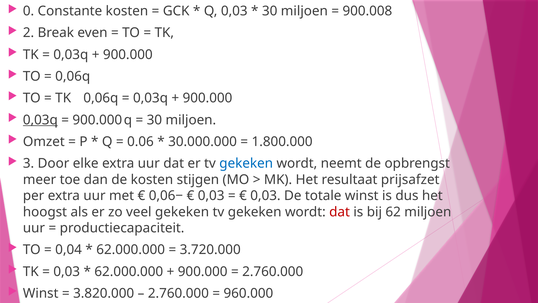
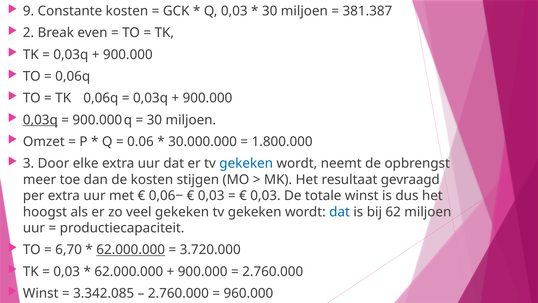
0: 0 -> 9 (29, 11)
900.008: 900.008 -> 381.387 (367, 11)
prijsafzet: prijsafzet -> gevraagd (410, 179)
dat colour: red -> blue (340, 212)
0,04: 0,04 -> 6,70 (69, 250)
62.000.000 underline: none -> present (131, 250)
3.820.000: 3.820.000 -> 3.342.085 (104, 293)
